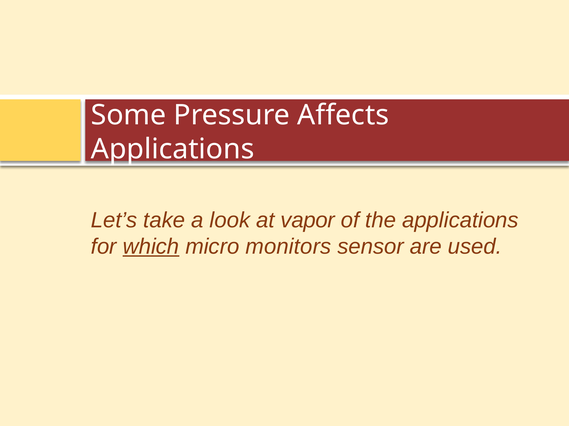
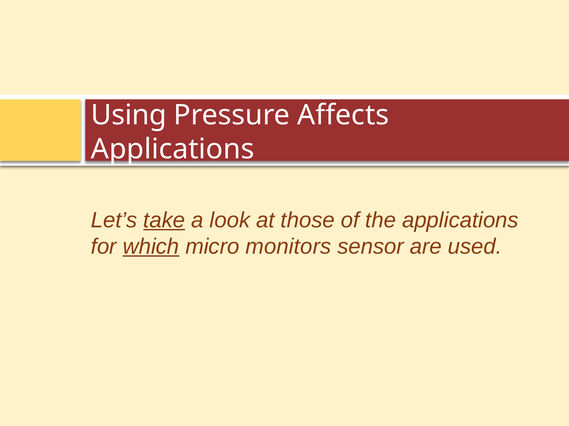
Some: Some -> Using (129, 115)
take underline: none -> present (164, 220)
vapor: vapor -> those (308, 220)
